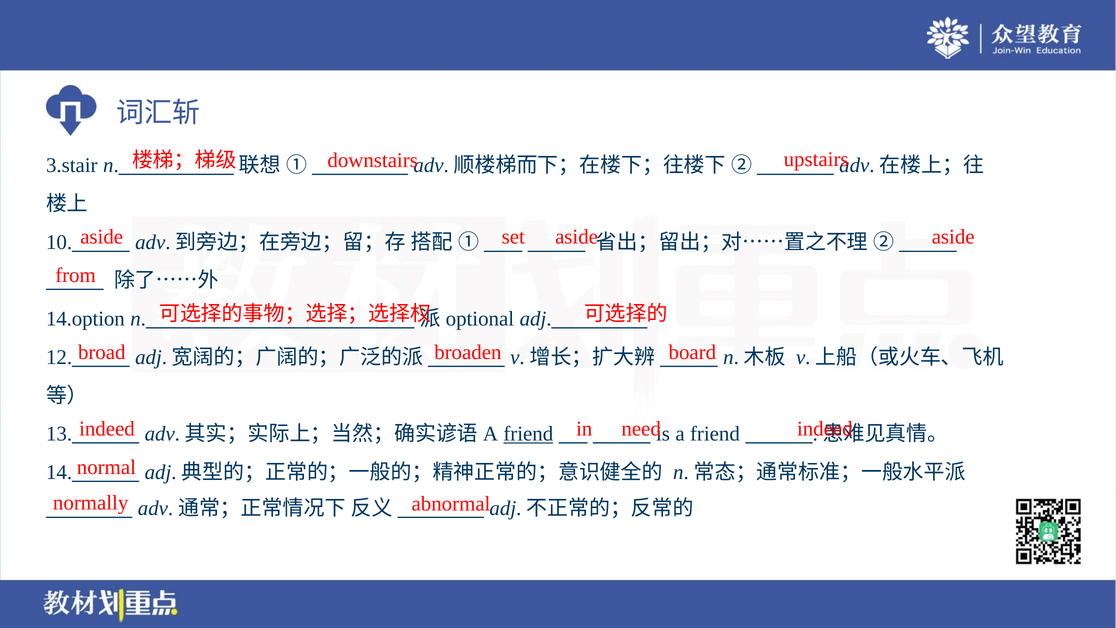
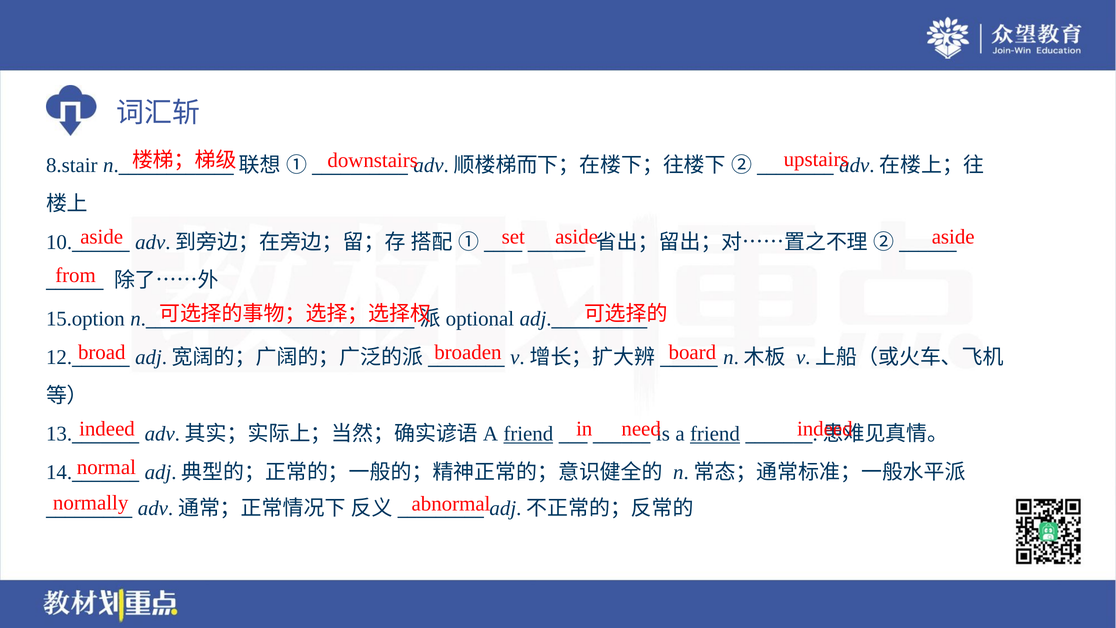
3.stair: 3.stair -> 8.stair (72, 165)
14.option: 14.option -> 15.option (85, 319)
friend underline: none -> present (715, 434)
